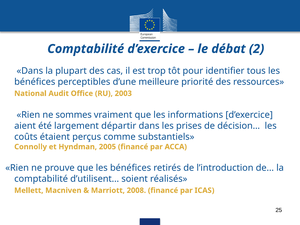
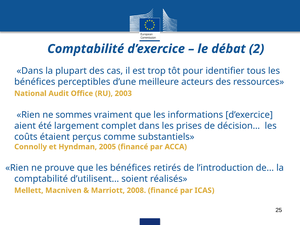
priorité: priorité -> acteurs (197, 82)
départir: départir -> complet (119, 126)
